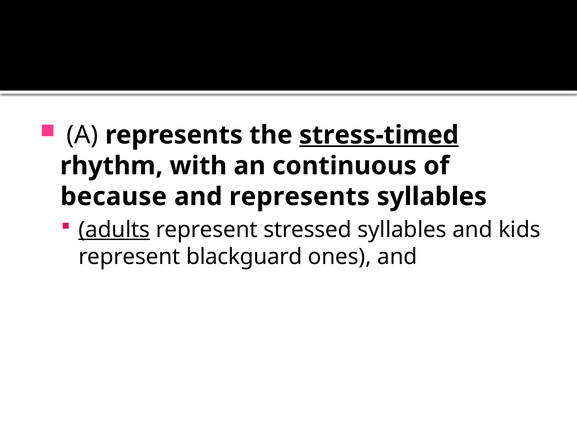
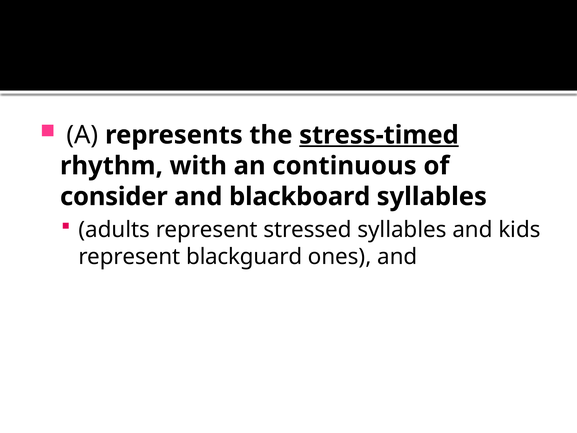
because: because -> consider (114, 197)
and represents: represents -> blackboard (300, 197)
adults underline: present -> none (114, 230)
